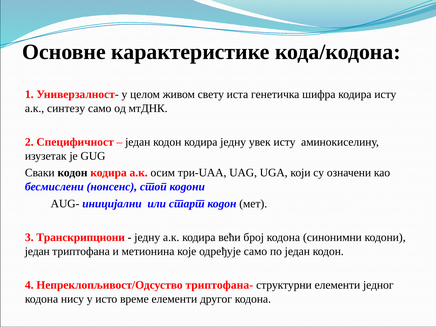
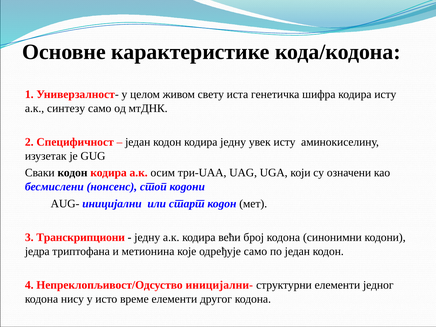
један: један -> једра (37, 251)
триптофана-: триптофана- -> иницијални- (219, 285)
